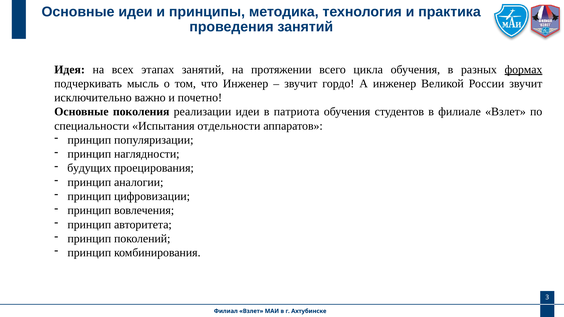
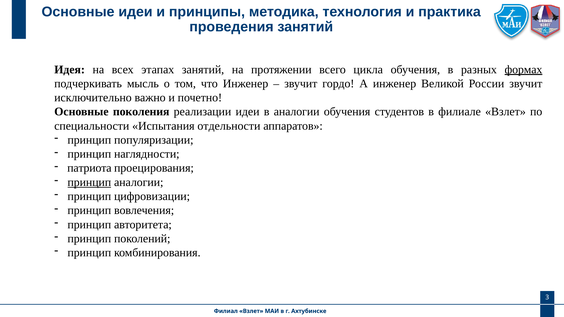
в патриота: патриота -> аналогии (297, 112)
будущих: будущих -> патриота (89, 168)
принцип underline: none -> present (89, 182)
